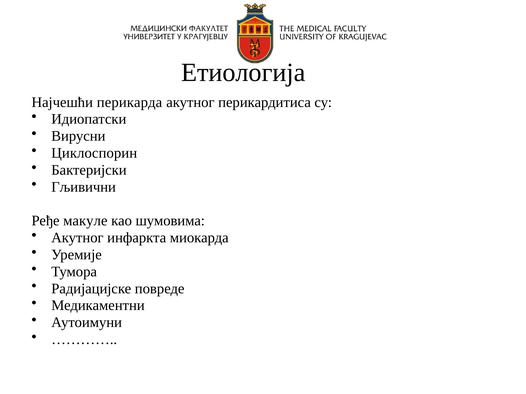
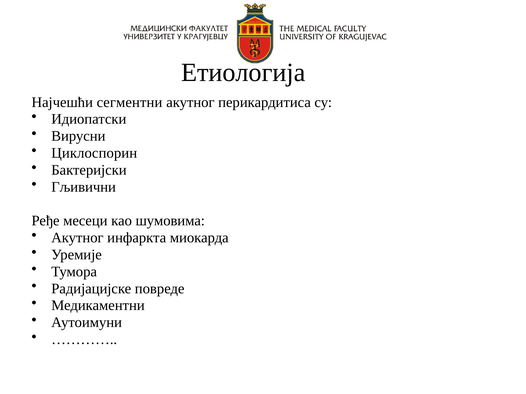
перикарда: перикарда -> сегментни (130, 102)
макуле: макуле -> месеци (85, 221)
